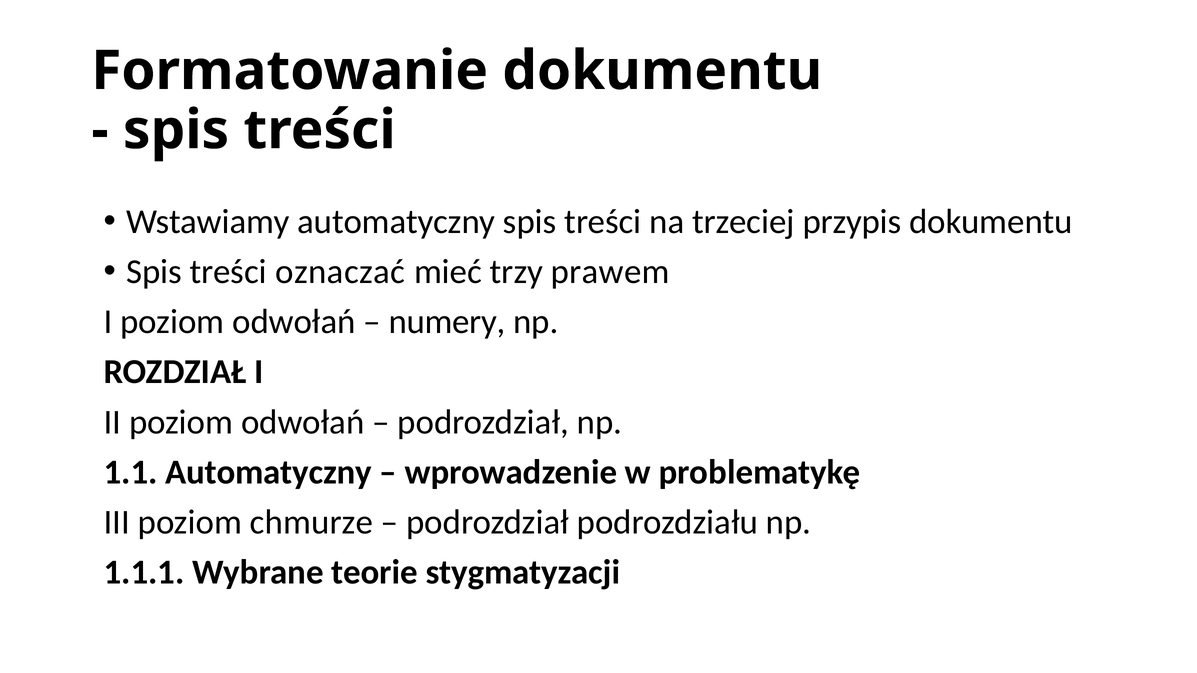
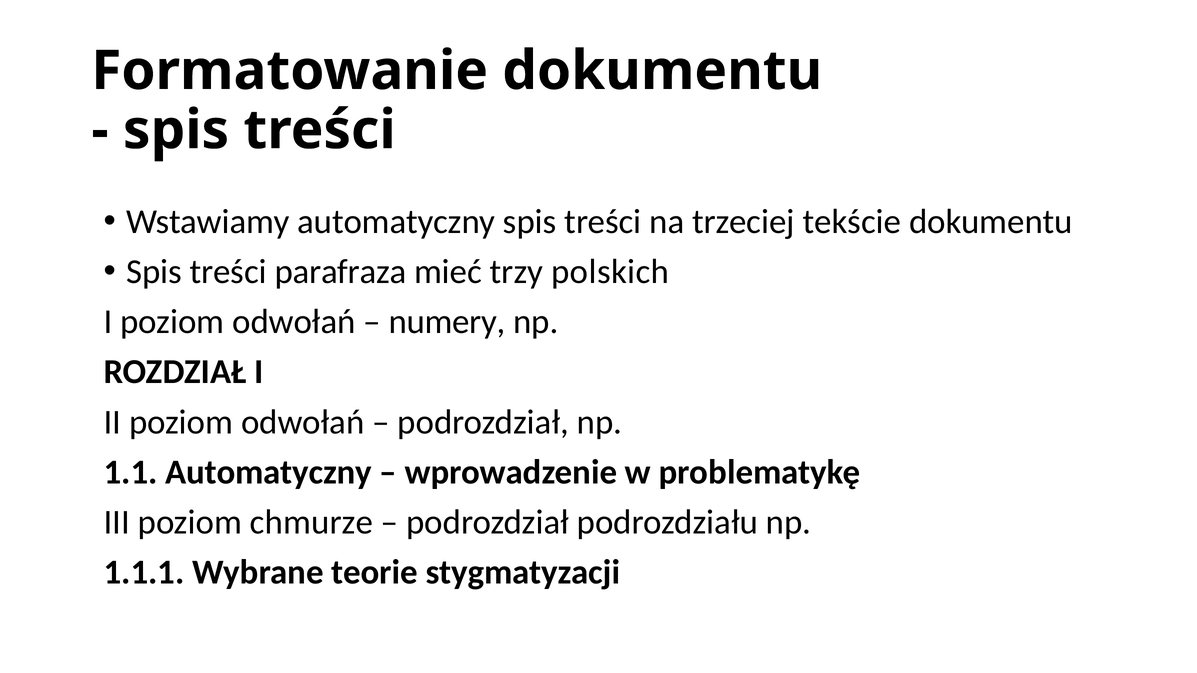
przypis: przypis -> tekście (852, 222)
oznaczać: oznaczać -> parafraza (341, 272)
prawem: prawem -> polskich (610, 272)
